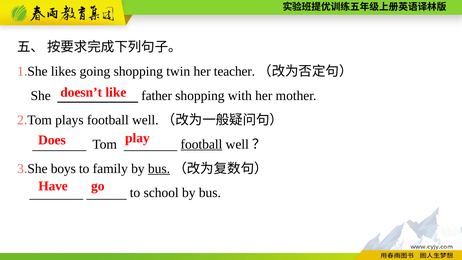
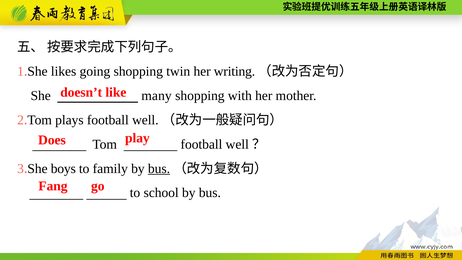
teacher: teacher -> writing (234, 71)
father: father -> many (157, 96)
football underline: present -> none (201, 144)
Have: Have -> Fang (53, 186)
